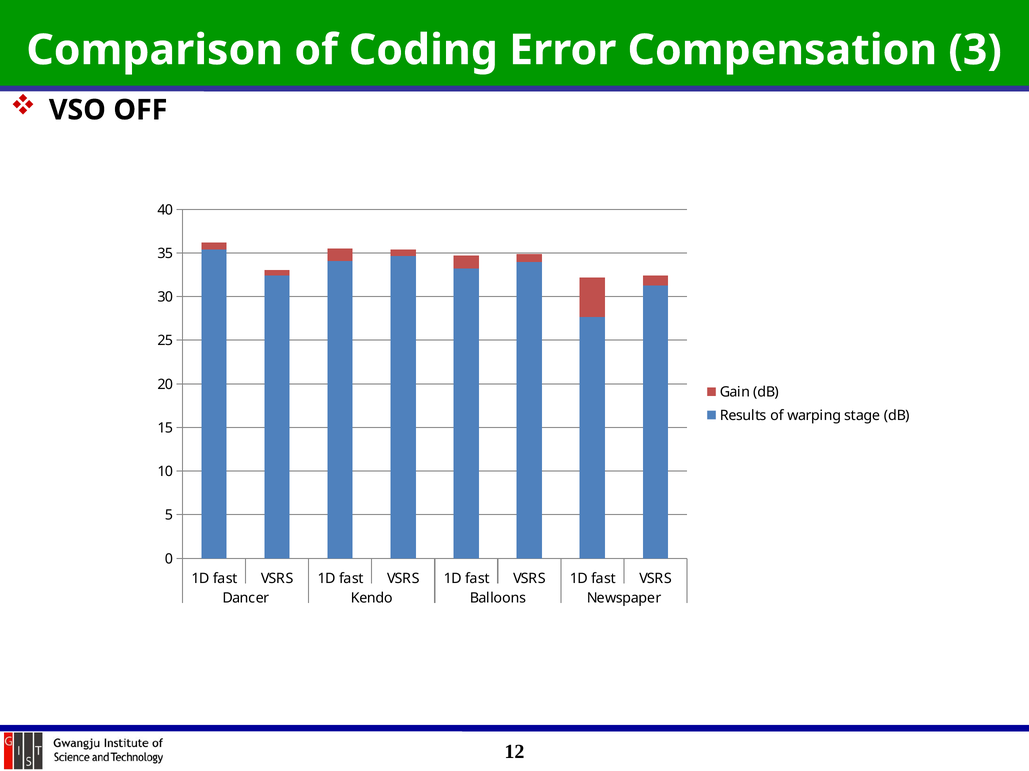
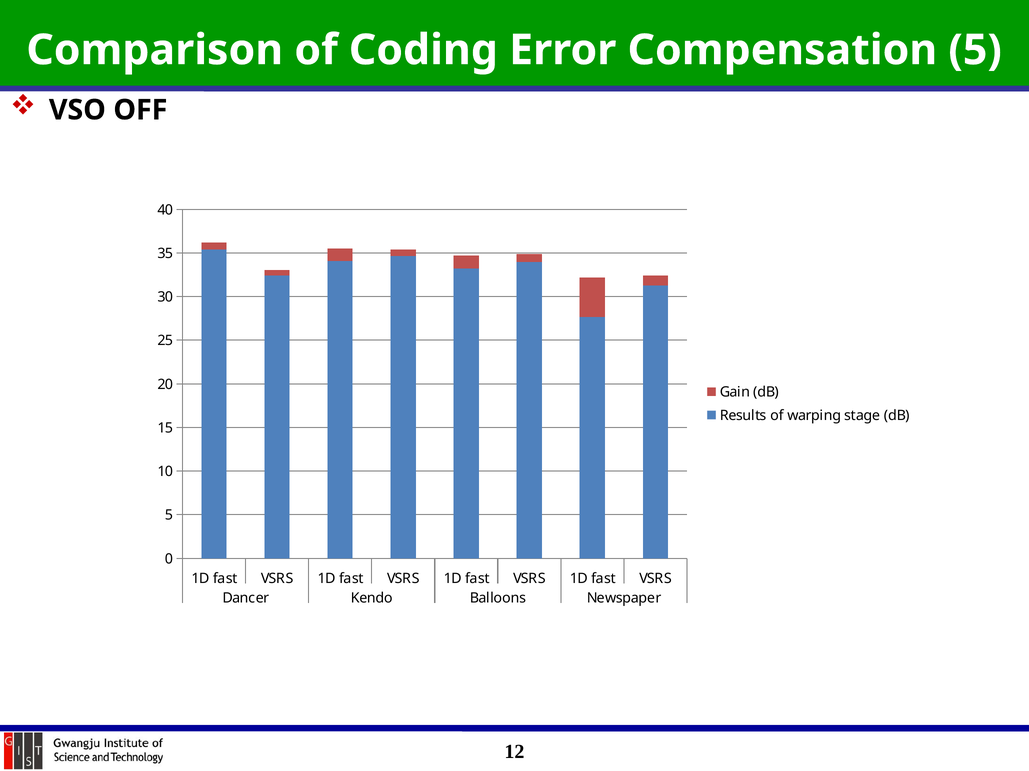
Compensation 3: 3 -> 5 (975, 50)
